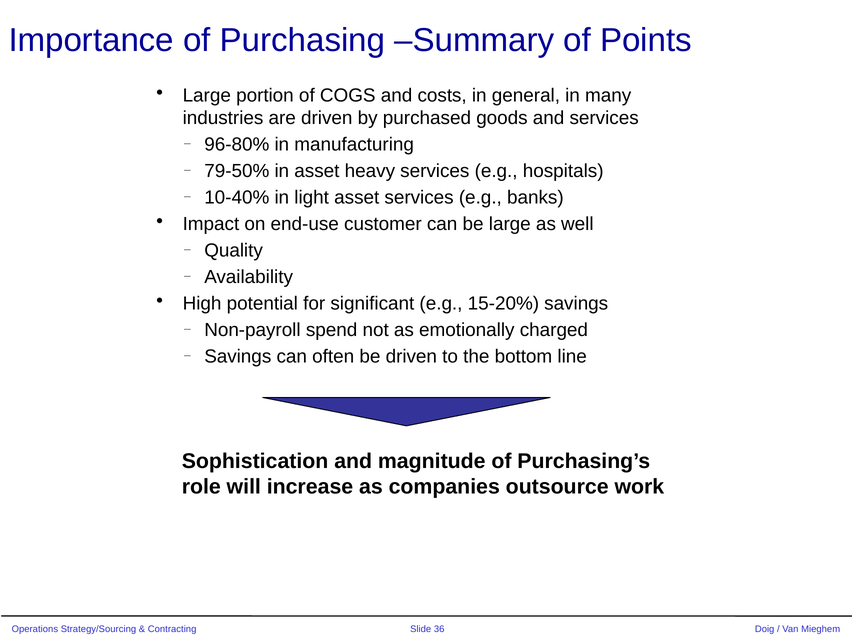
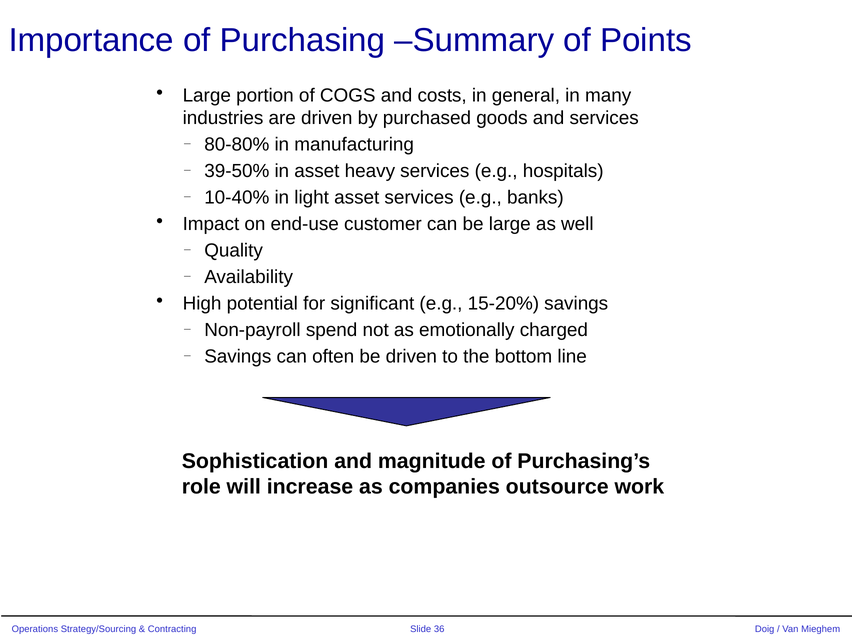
96-80%: 96-80% -> 80-80% (237, 145)
79-50%: 79-50% -> 39-50% (237, 171)
